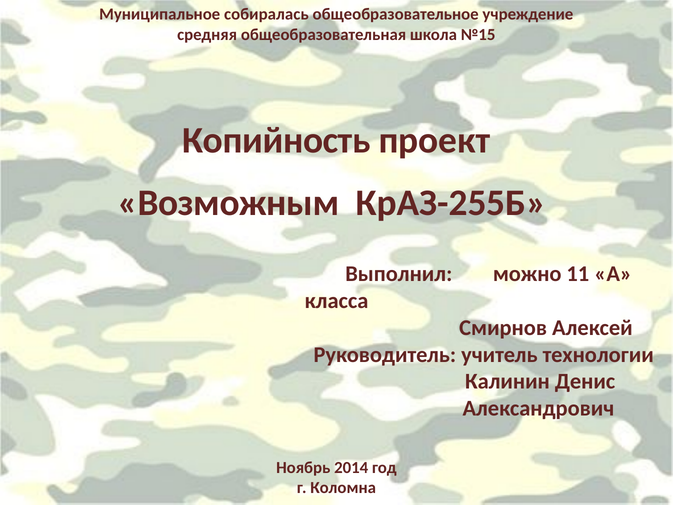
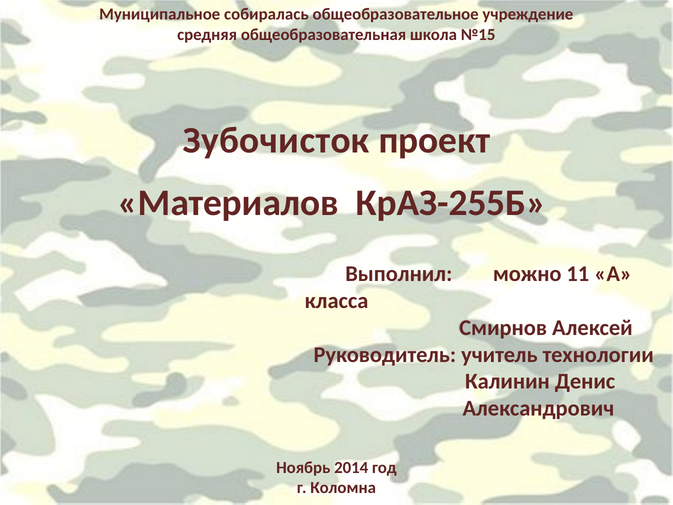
Копийность: Копийность -> Зубочисток (276, 140)
Возможным: Возможным -> Материалов (228, 203)
